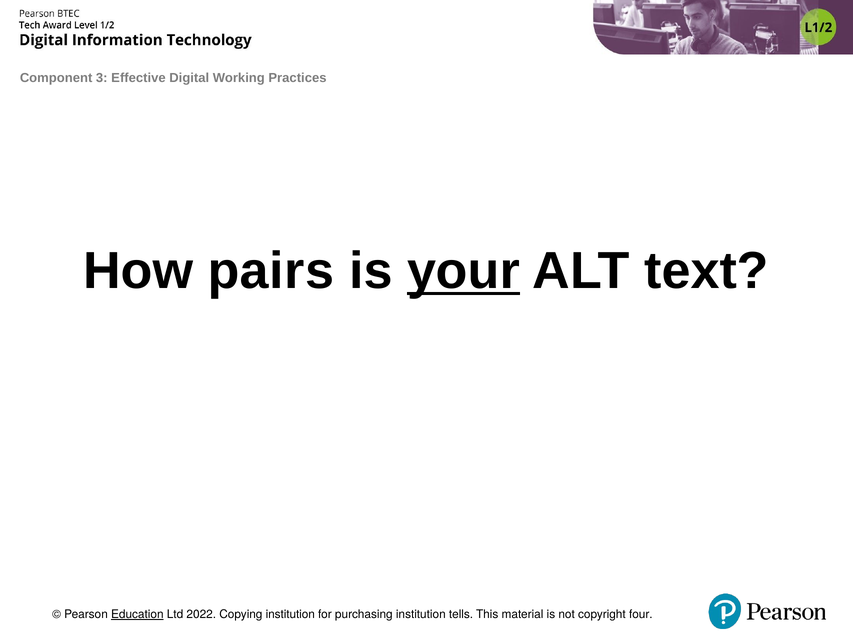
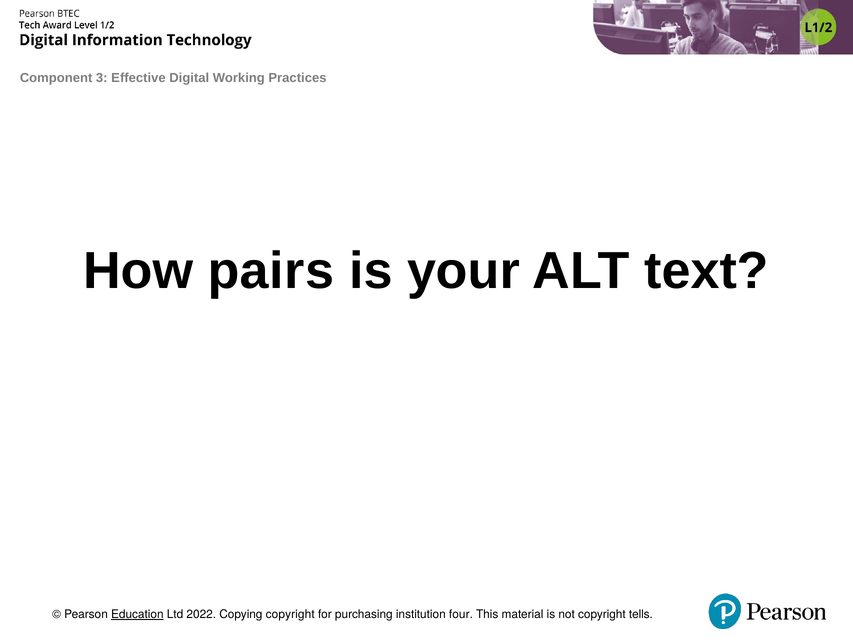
your underline: present -> none (463, 271)
Copying institution: institution -> copyright (290, 614)
tells: tells -> four (461, 614)
four: four -> tells (641, 614)
